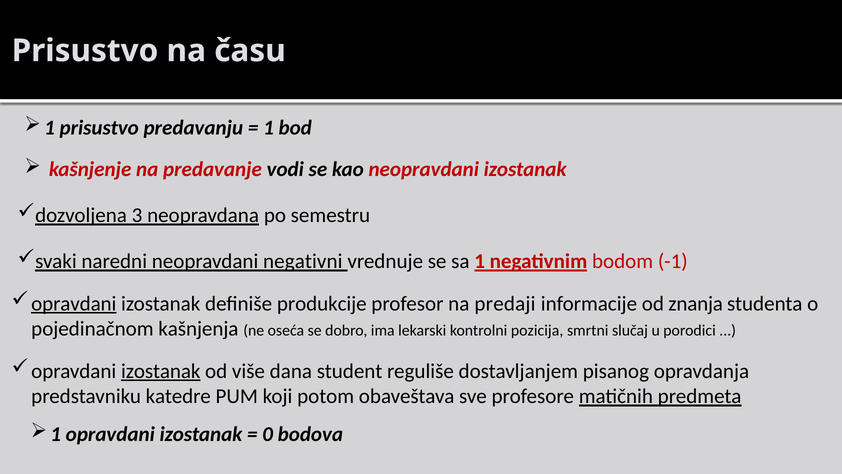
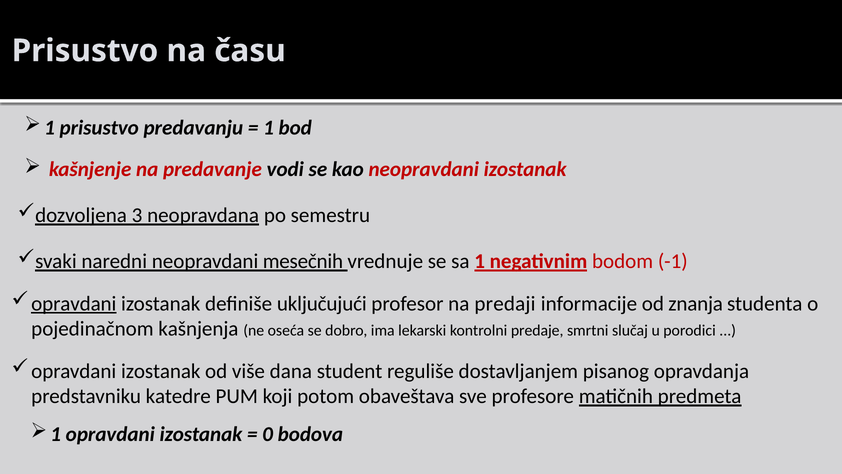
negativni: negativni -> mesečnih (303, 261)
produkcije: produkcije -> uključujući (322, 303)
pozicija: pozicija -> predaje (537, 330)
izostanak underline: present -> none (161, 371)
